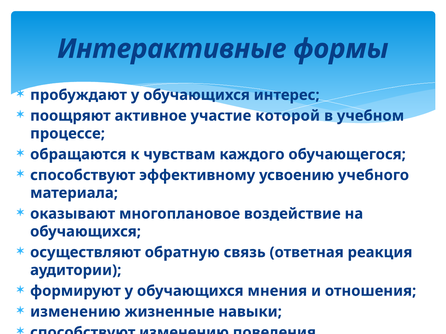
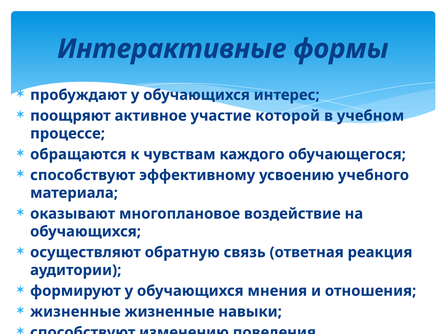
изменению: изменению -> жизненные (75, 312)
